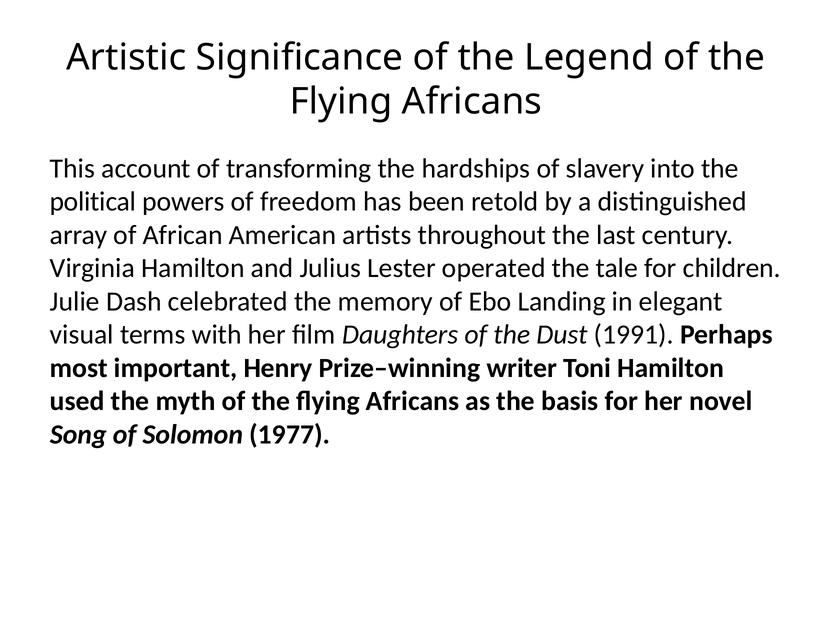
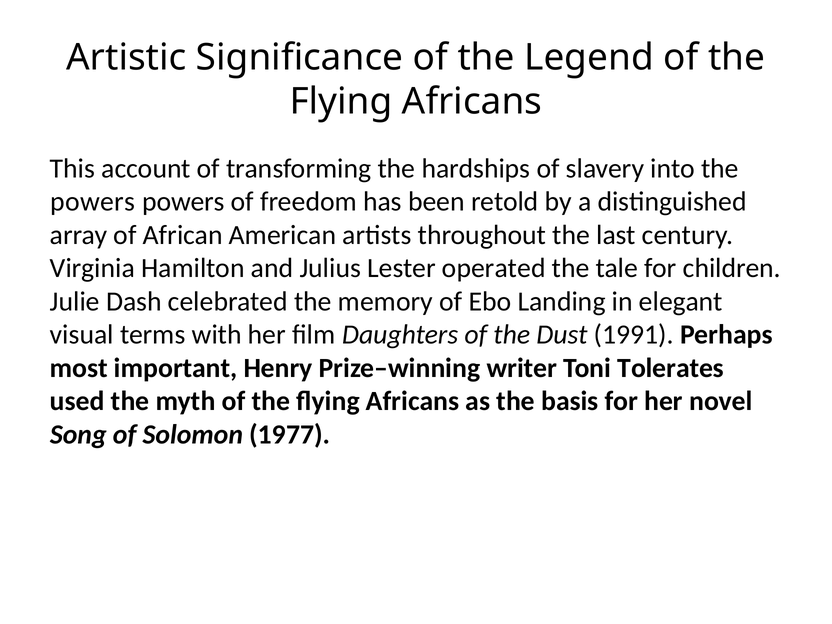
political: political -> powers (93, 202)
Toni Hamilton: Hamilton -> Tolerates (671, 368)
